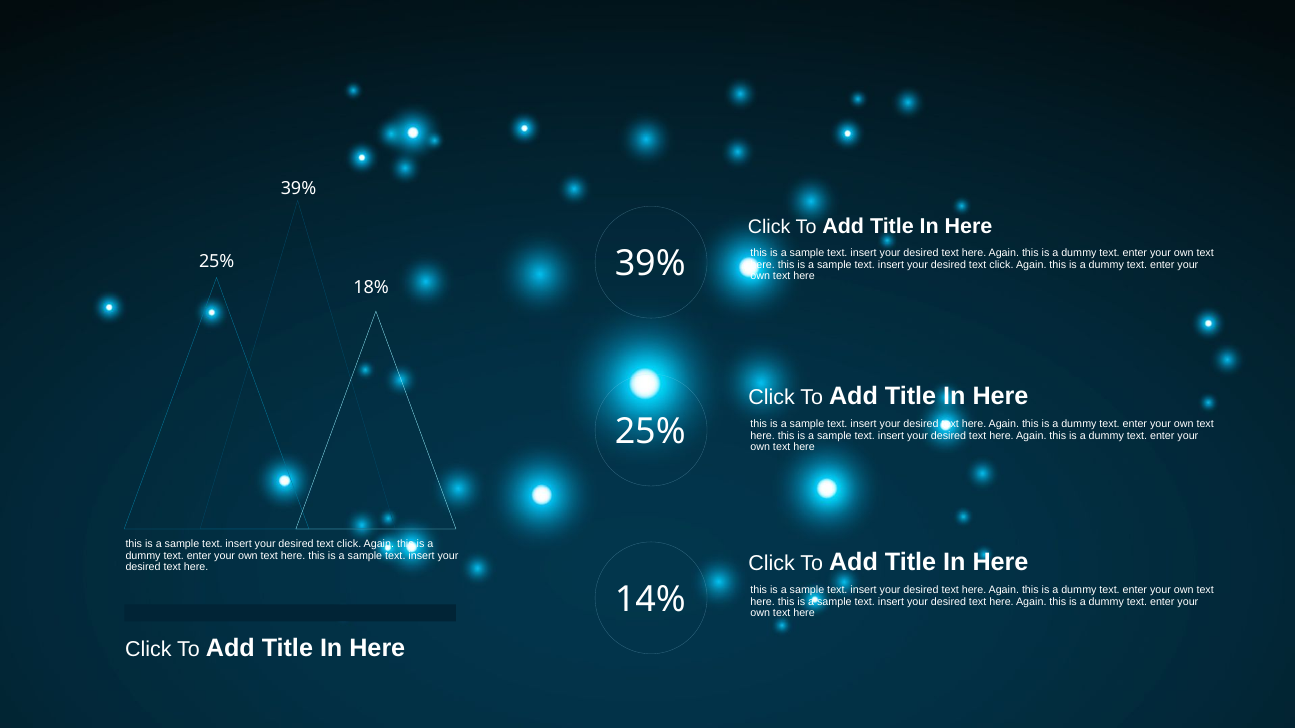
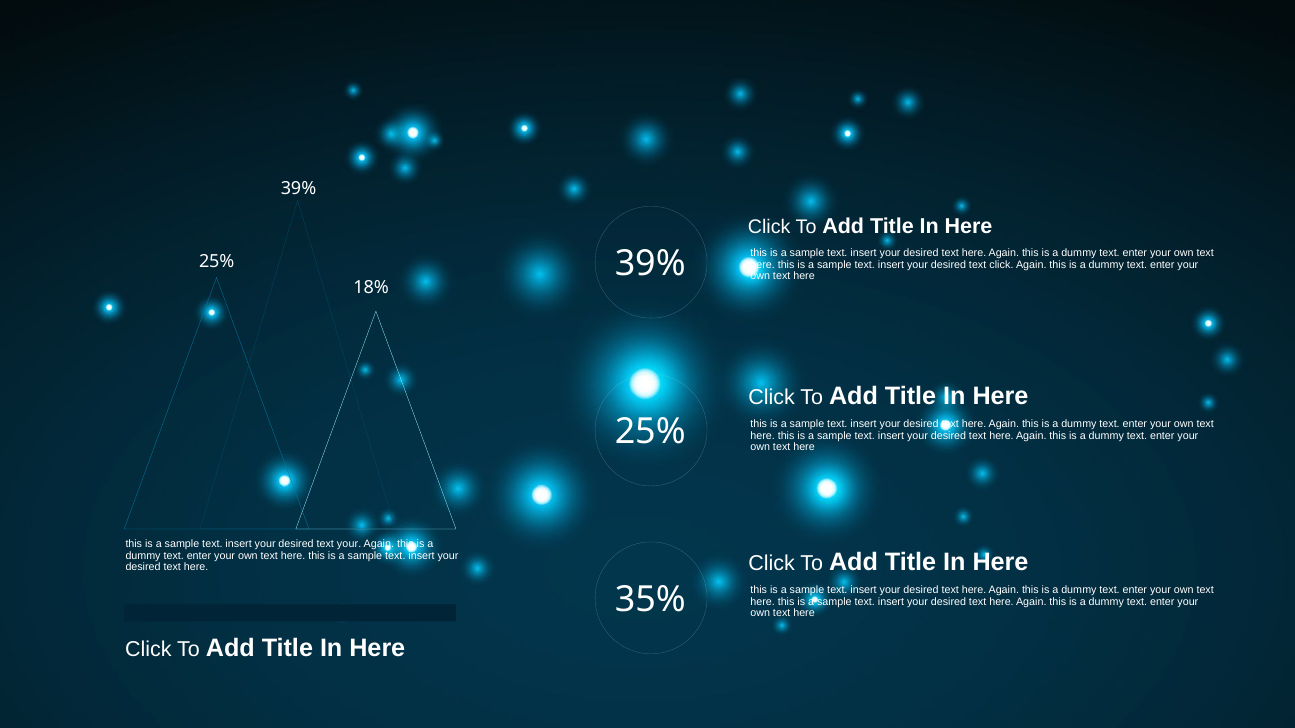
click: click -> your (349, 544)
14%: 14% -> 35% (650, 600)
